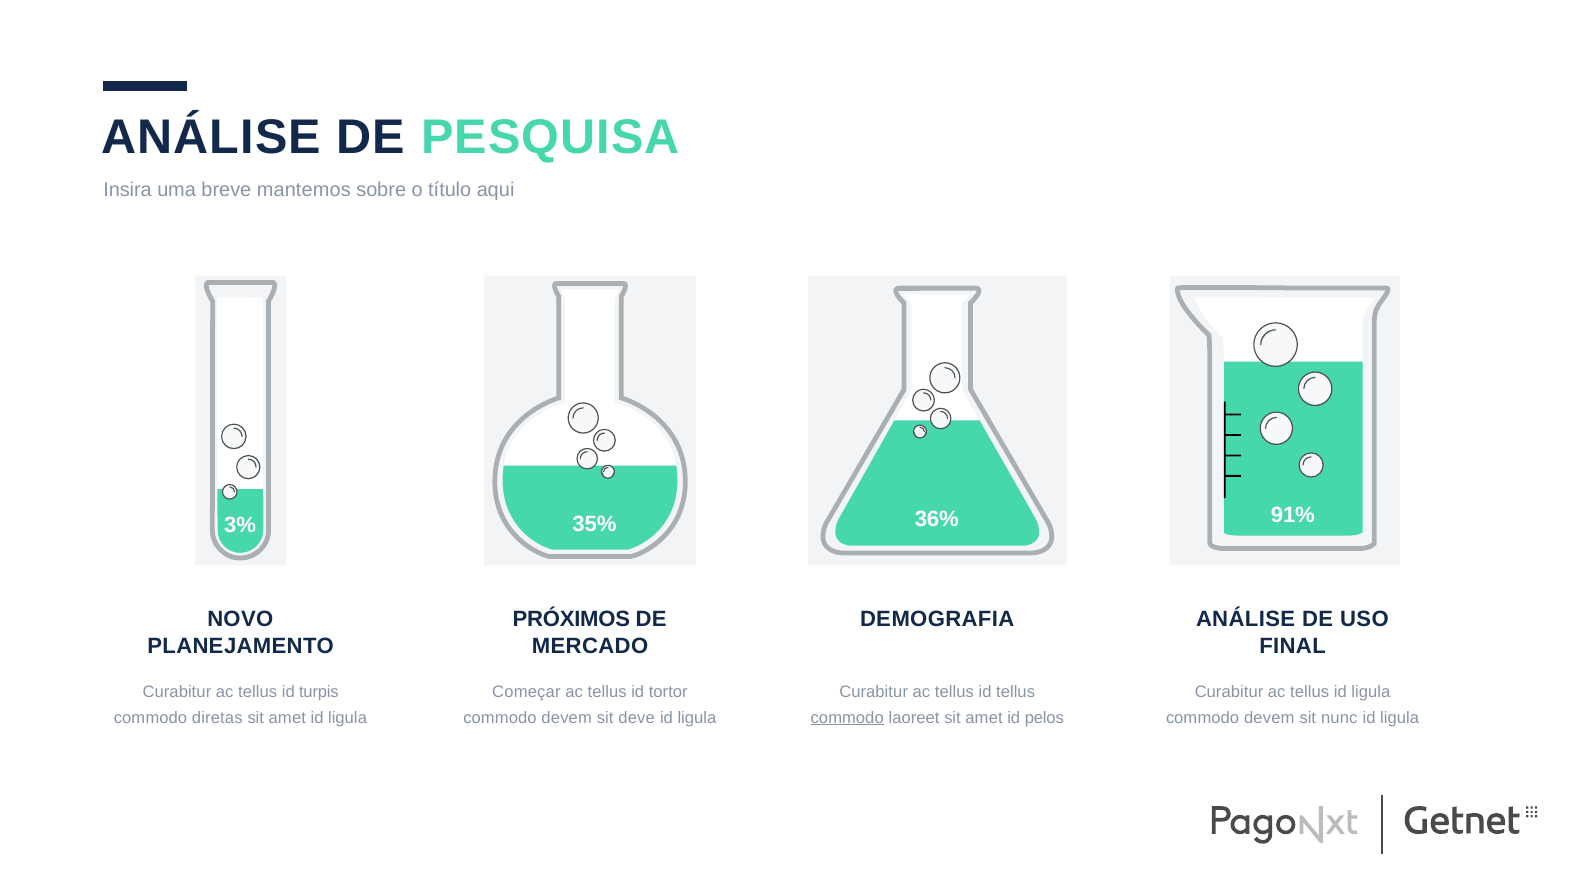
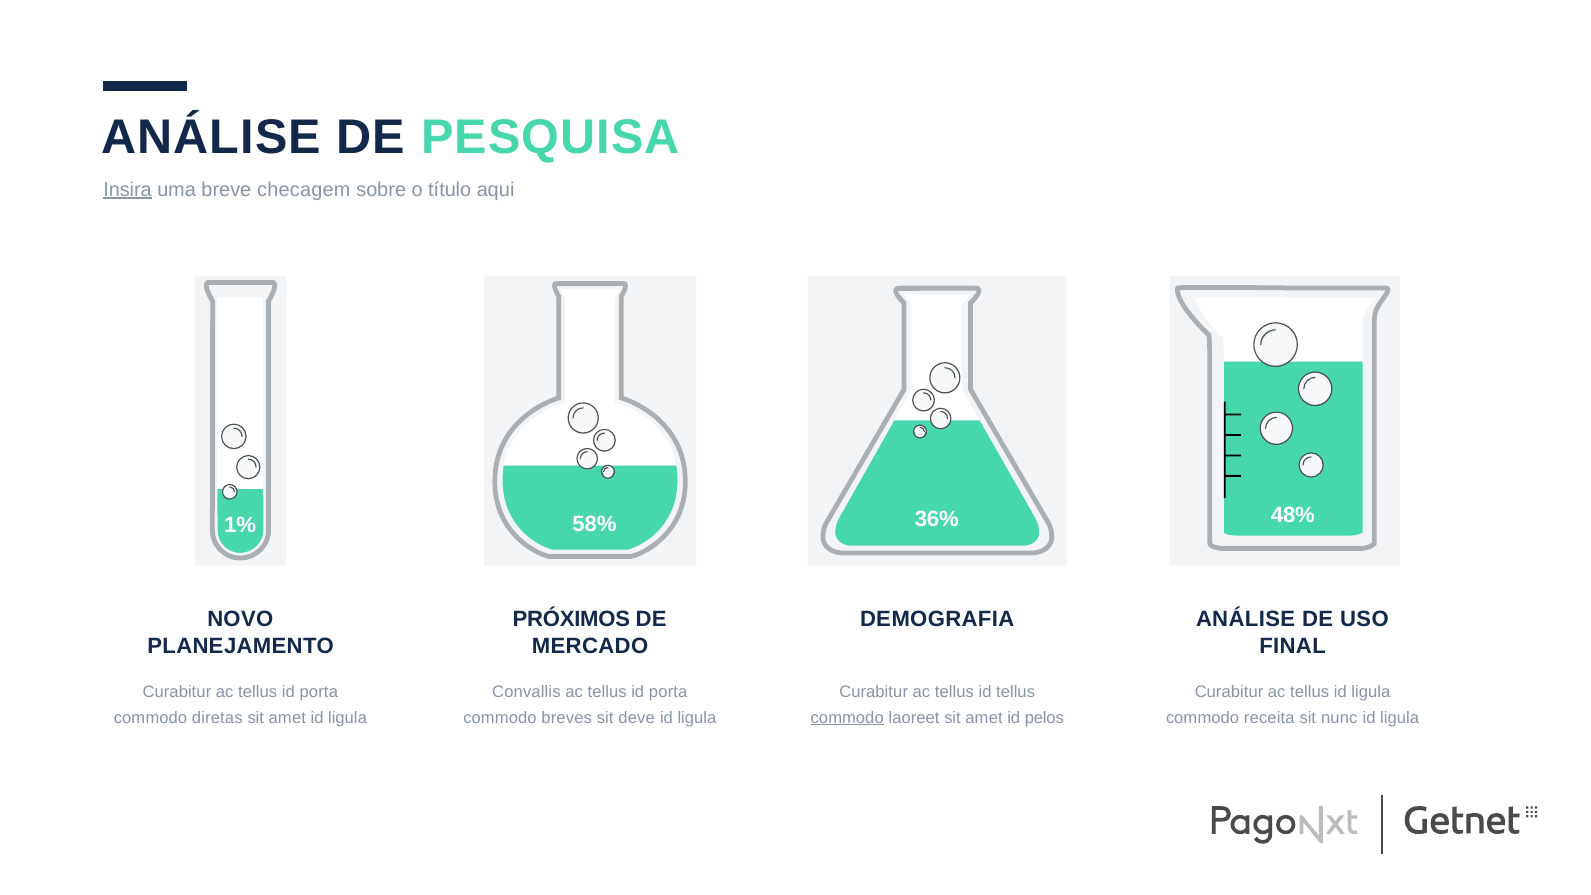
Insira underline: none -> present (128, 189)
mantemos: mantemos -> checagem (304, 189)
35%: 35% -> 58% (594, 524)
91%: 91% -> 48% (1293, 515)
3%: 3% -> 1% (240, 525)
turpis: turpis -> porta (319, 692)
Começar: Começar -> Convallis (526, 692)
tortor: tortor -> porta (668, 692)
devem: devem -> breves (567, 718)
devem: devem -> receita (1269, 718)
